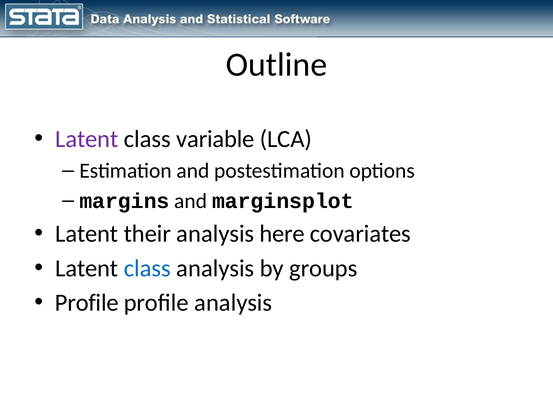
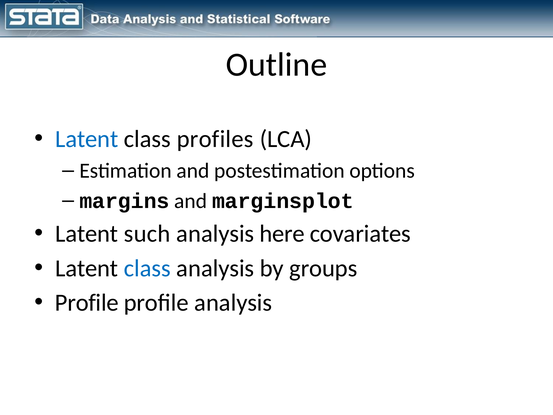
Latent colour: purple -> blue (87, 139)
variable: variable -> profiles (215, 139)
their: their -> such (147, 234)
